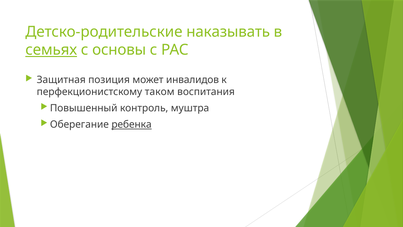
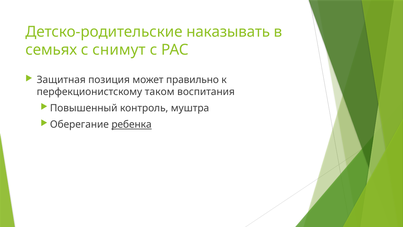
семьях underline: present -> none (51, 50)
основы: основы -> снимут (119, 50)
инвалидов: инвалидов -> правильно (192, 80)
